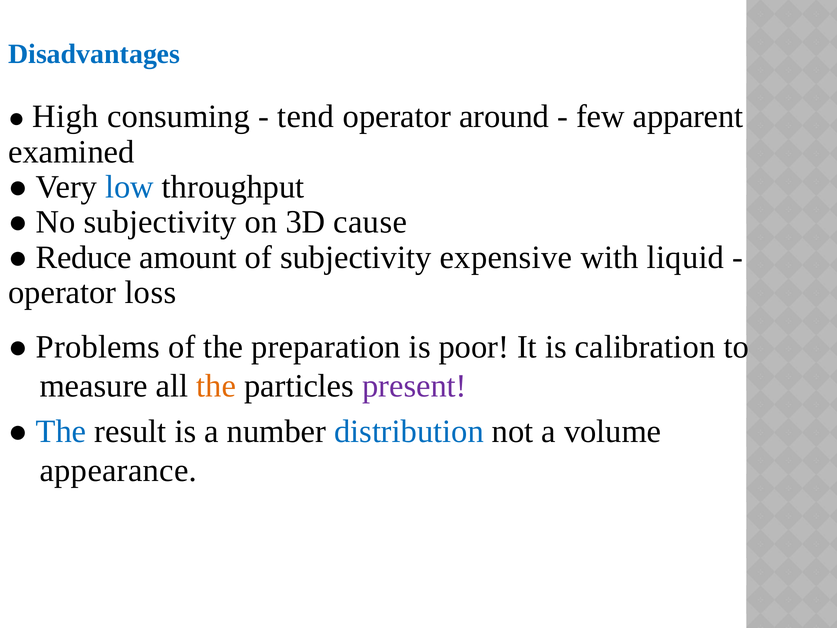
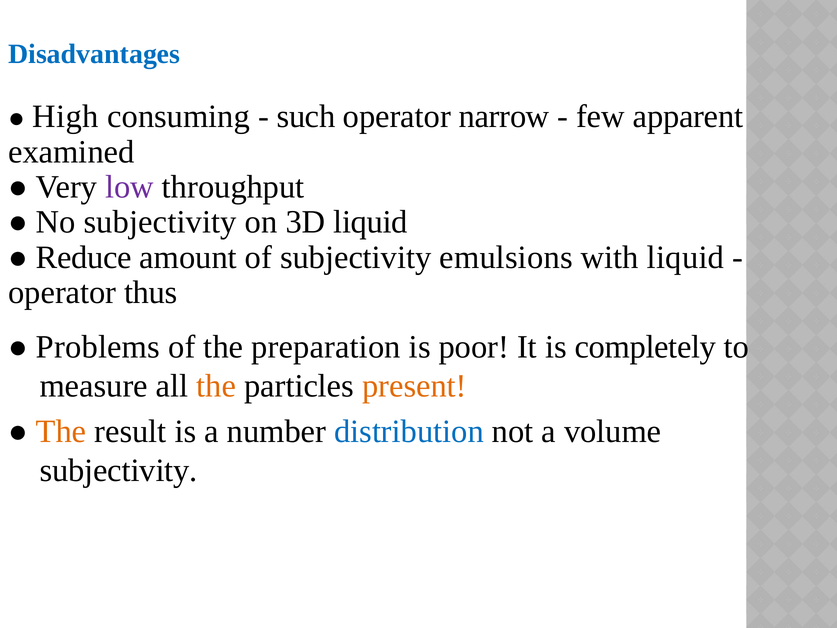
tend: tend -> such (306, 117)
around: around -> narrow (504, 117)
low colour: blue -> purple (130, 187)
3D cause: cause -> liquid (371, 222)
expensive: expensive -> emulsions (506, 257)
loss: loss -> thus (151, 292)
calibration: calibration -> completely (645, 347)
present colour: purple -> orange (414, 386)
The colour: blue -> orange (61, 431)
appearance: appearance -> subjectivity (119, 471)
